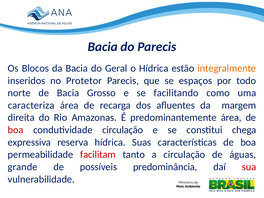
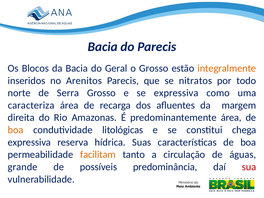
o Hídrica: Hídrica -> Grosso (154, 68)
Protetor: Protetor -> Arenitos (84, 81)
espaços: espaços -> nitratos (195, 81)
de Bacia: Bacia -> Serra (68, 93)
se facilitando: facilitando -> expressiva (176, 93)
boa colour: red -> orange (16, 130)
condutividade circulação: circulação -> litológicas (123, 130)
facilitam colour: red -> orange (98, 155)
